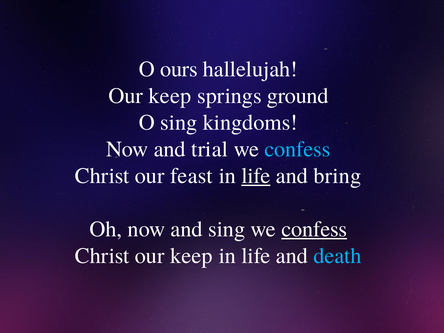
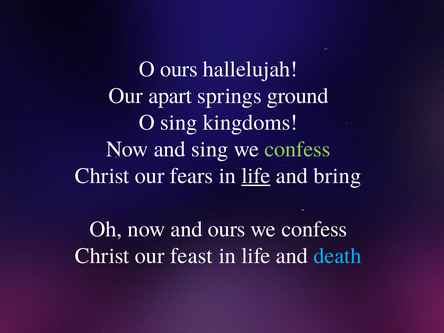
keep: keep -> apart (170, 96)
and trial: trial -> sing (210, 149)
confess colour: light blue -> light green (297, 149)
feast: feast -> fears (192, 176)
and sing: sing -> ours (227, 229)
confess underline: present -> none (314, 229)
Christ our keep: keep -> feast (191, 256)
